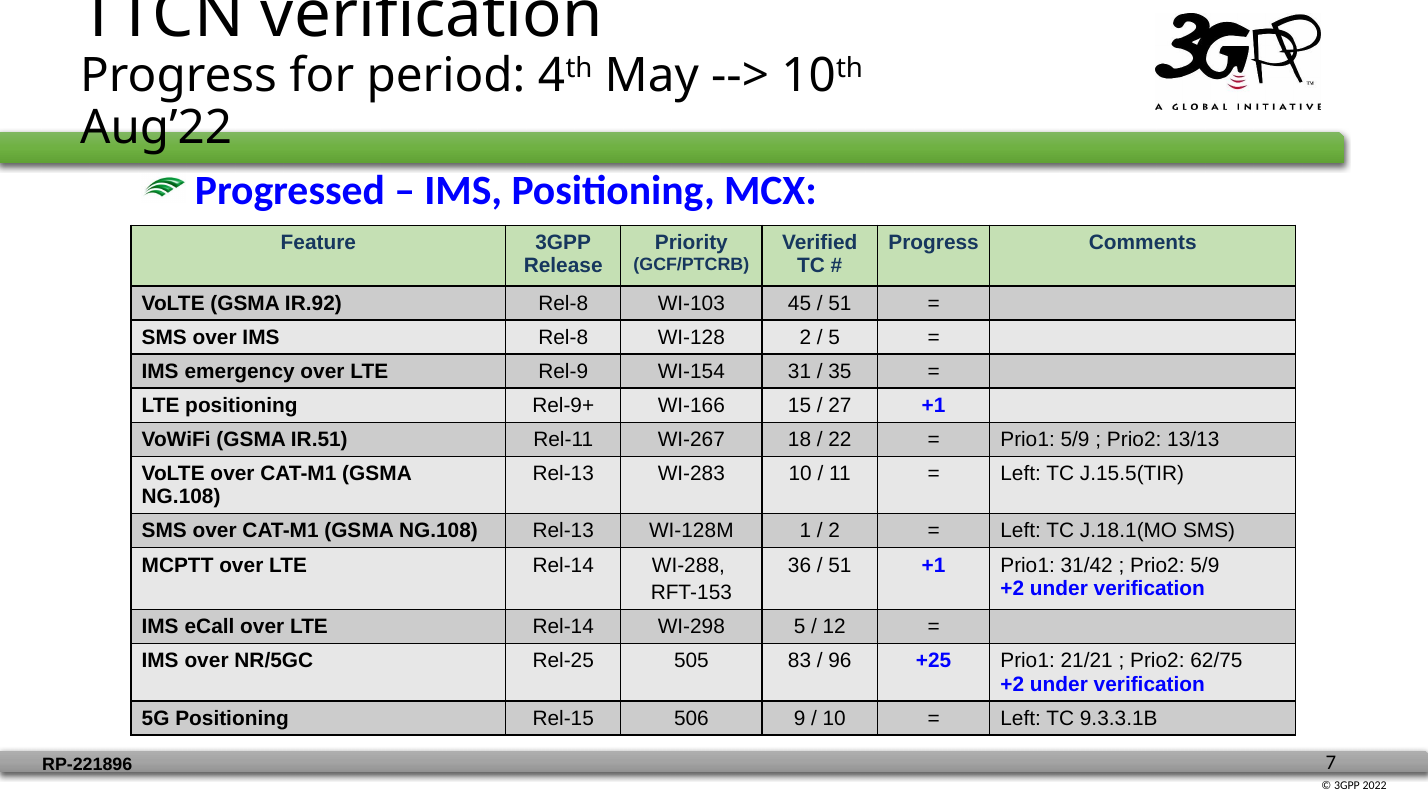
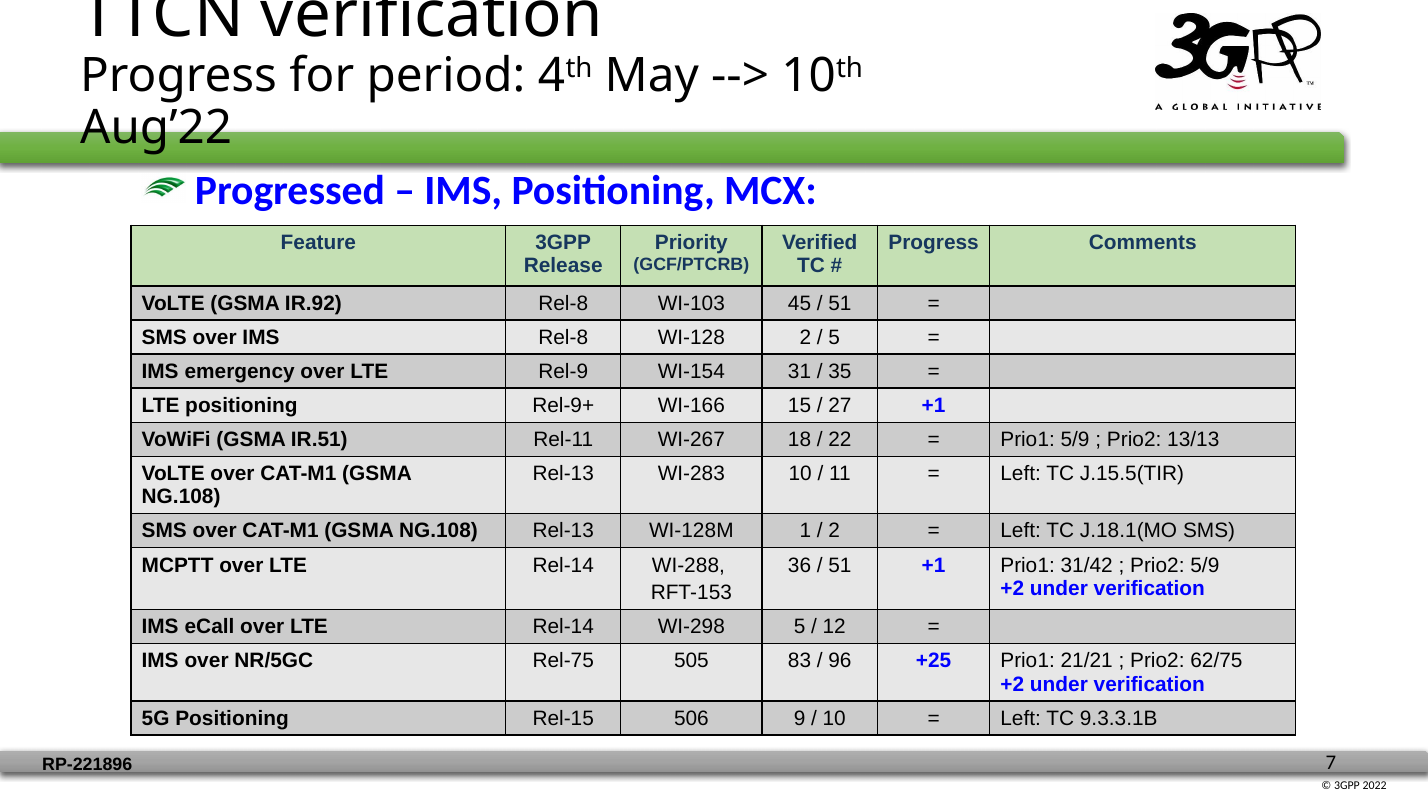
Rel-25: Rel-25 -> Rel-75 (563, 661)
